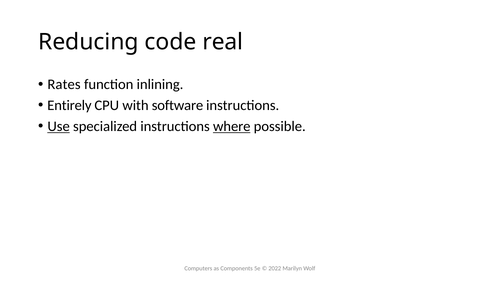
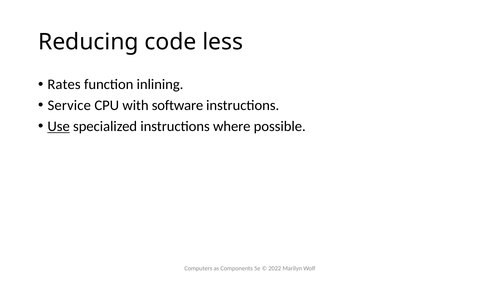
real: real -> less (223, 42)
Entirely: Entirely -> Service (69, 106)
where underline: present -> none (232, 126)
